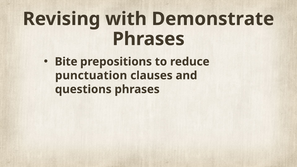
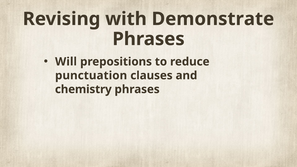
Bite: Bite -> Will (66, 62)
questions: questions -> chemistry (83, 89)
